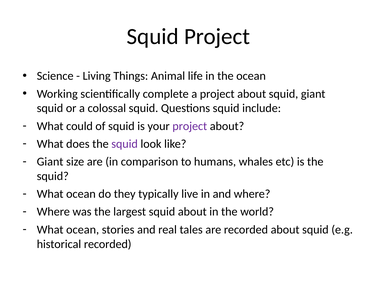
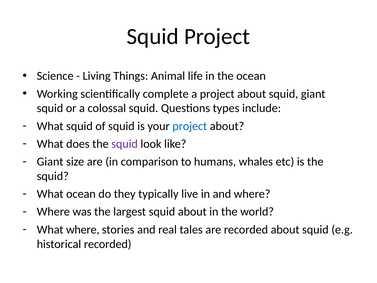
Questions squid: squid -> types (226, 108)
What could: could -> squid (79, 126)
project colour: purple -> blue (190, 126)
ocean: ocean -> where (83, 229)
